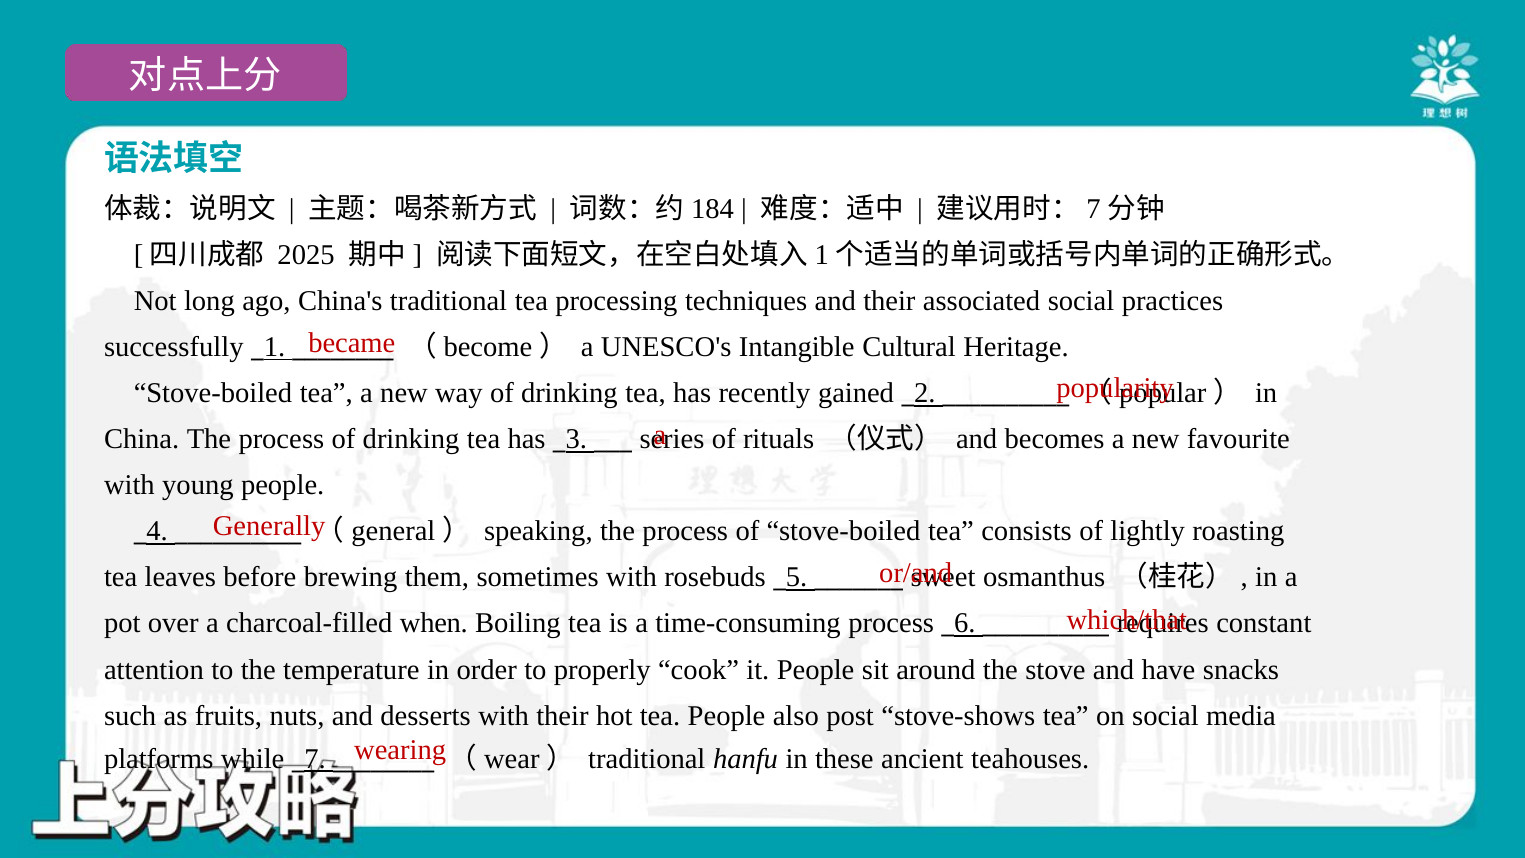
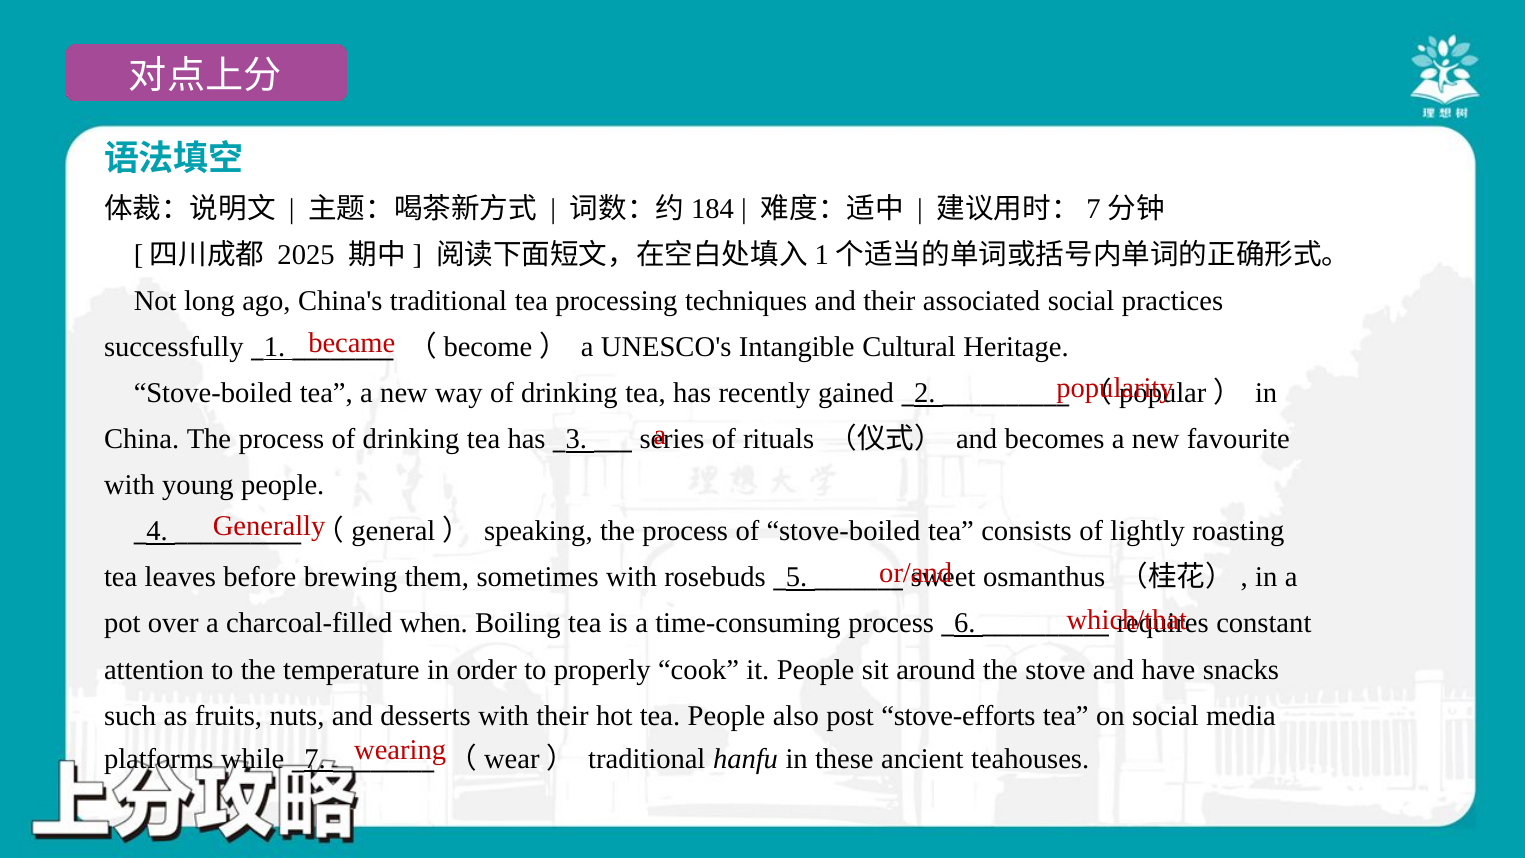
stove-shows: stove-shows -> stove-efforts (958, 715)
